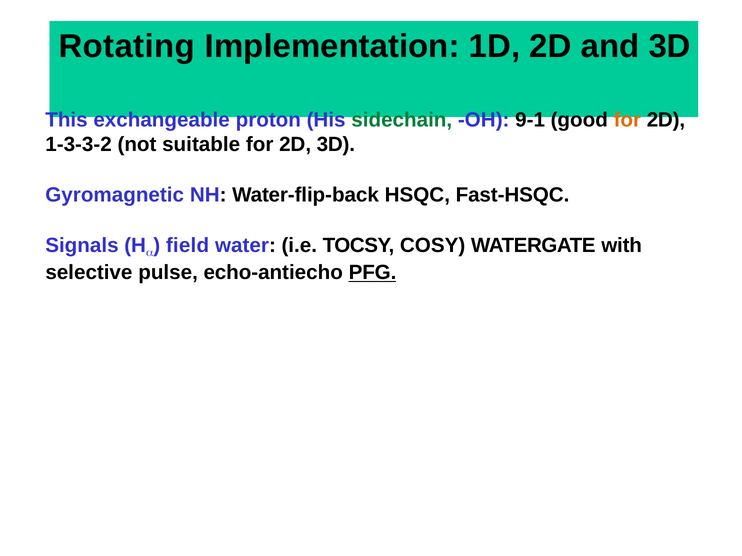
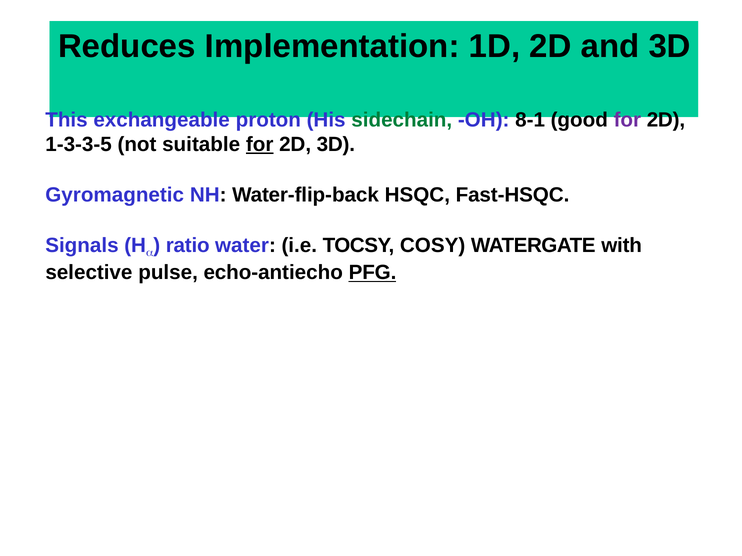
Rotating: Rotating -> Reduces (127, 46)
9-1: 9-1 -> 8-1 (530, 120)
for colour: orange -> purple (627, 120)
1-3-3-2: 1-3-3-2 -> 1-3-3-5 (79, 145)
for underline: none -> present (260, 145)
field: field -> ratio (188, 246)
